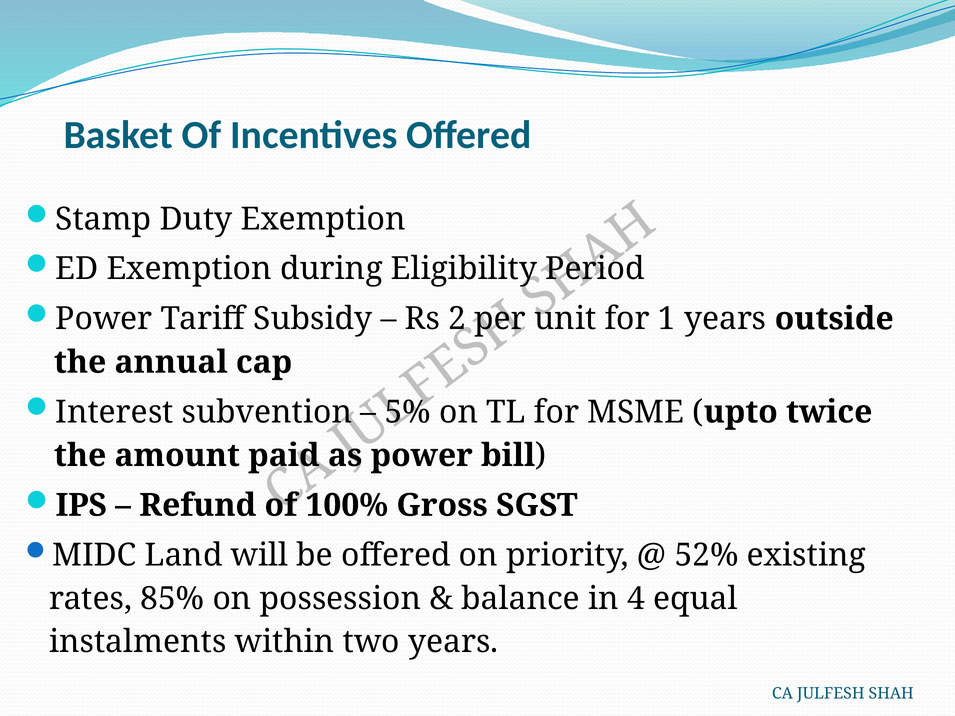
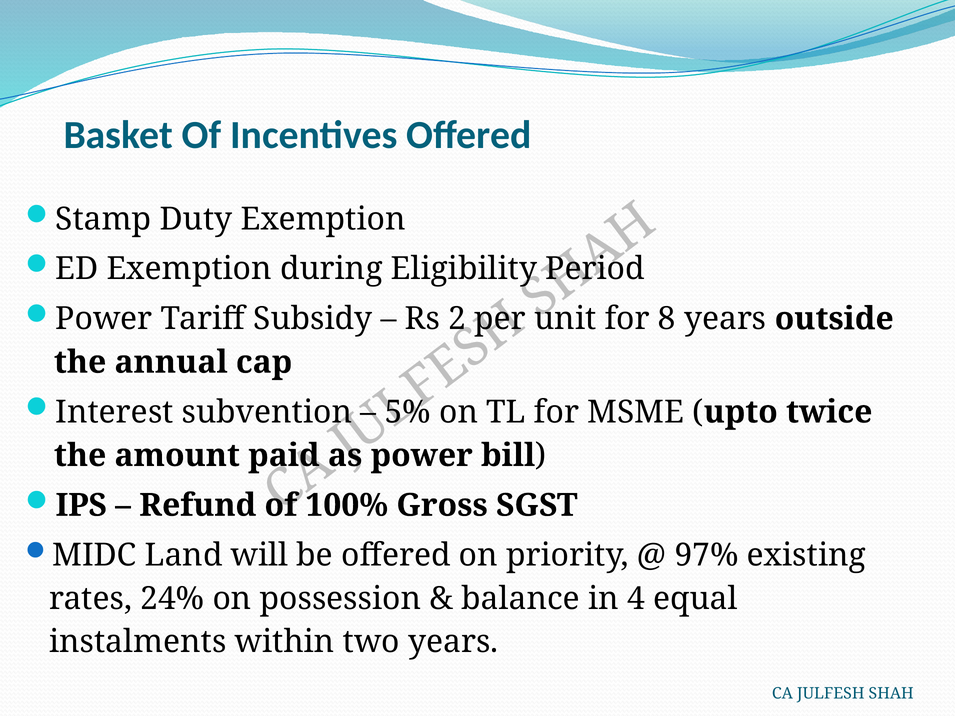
1: 1 -> 8 (667, 319)
52%: 52% -> 97% (707, 555)
85%: 85% -> 24% (172, 599)
